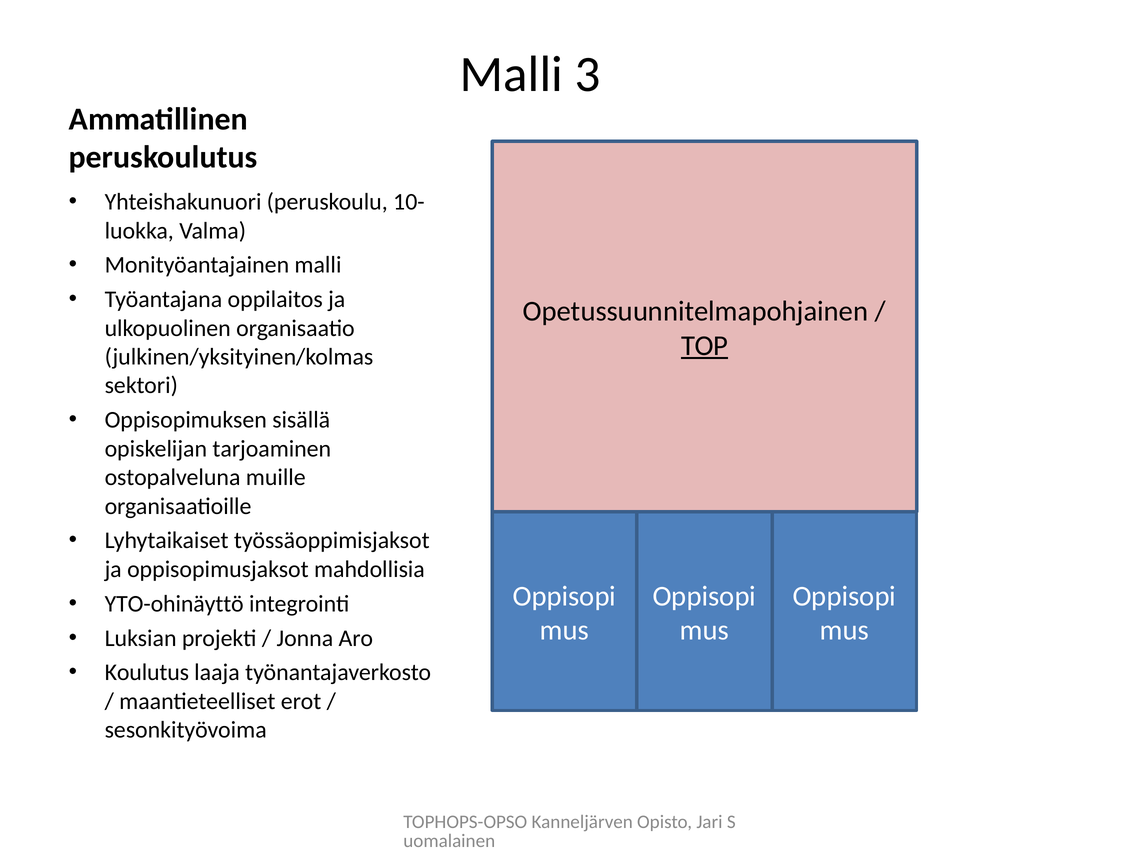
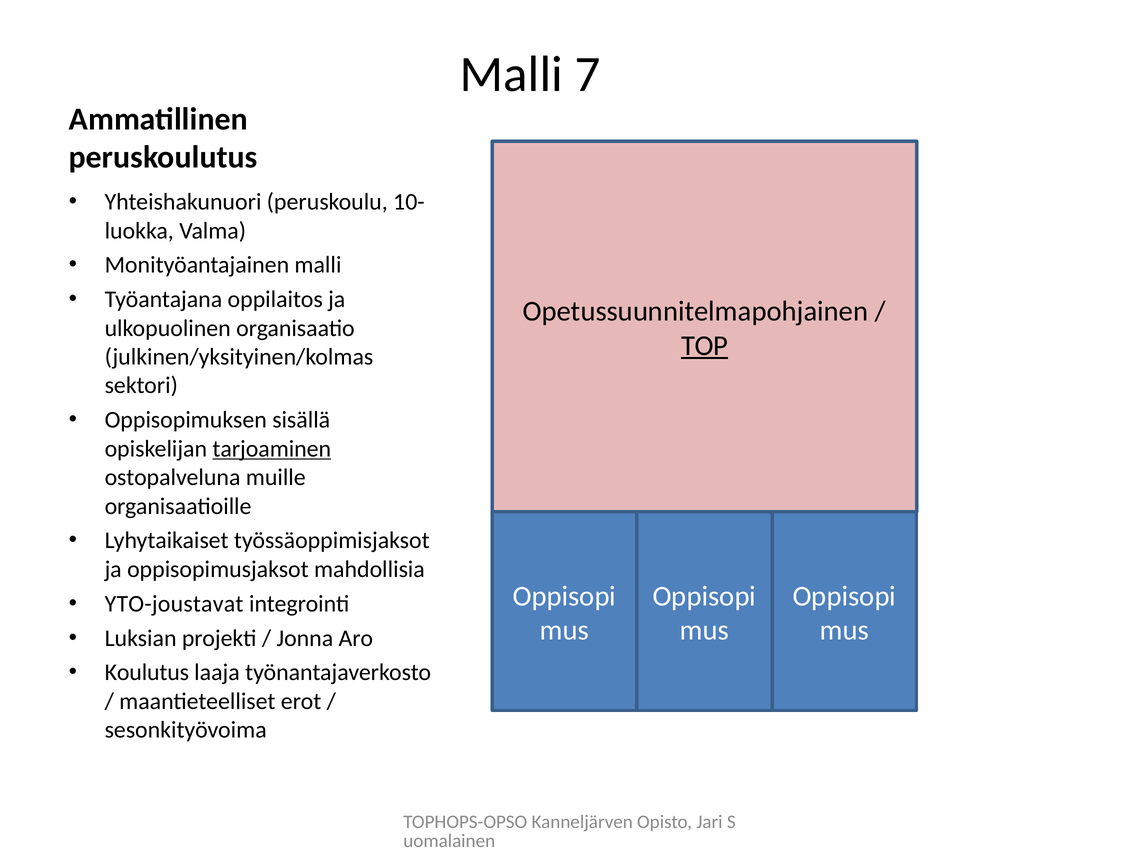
3: 3 -> 7 (587, 74)
tarjoaminen underline: none -> present (272, 448)
YTO-ohinäyttö: YTO-ohinäyttö -> YTO-joustavat (174, 603)
